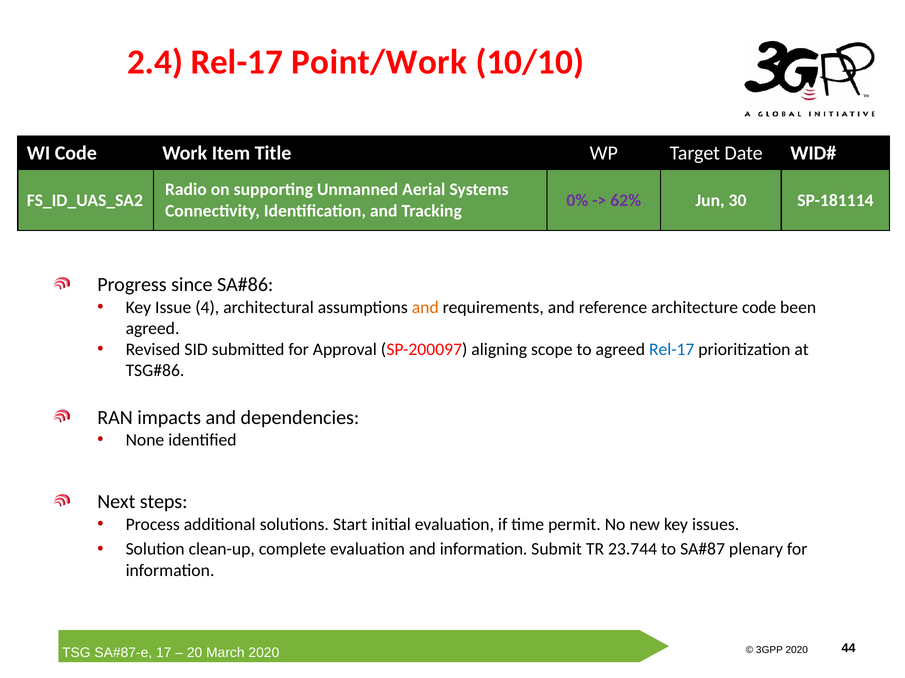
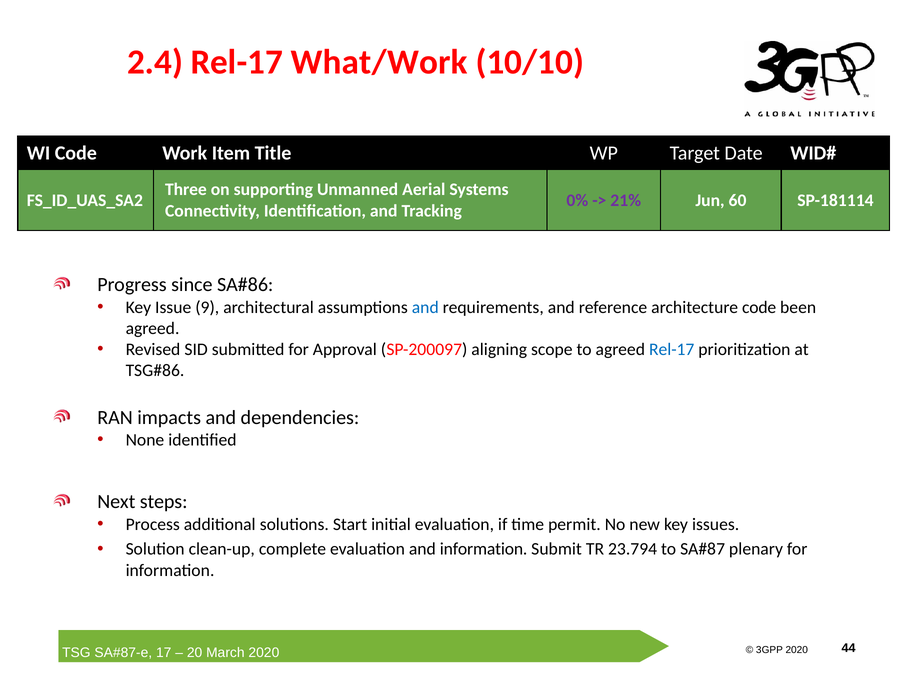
Point/Work: Point/Work -> What/Work (379, 62)
Radio: Radio -> Three (186, 190)
62%: 62% -> 21% (626, 200)
30: 30 -> 60 (737, 200)
4: 4 -> 9 (207, 308)
and colour: orange -> blue (425, 308)
23.744: 23.744 -> 23.794 (633, 550)
